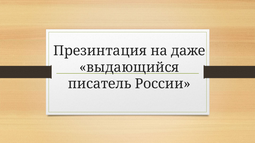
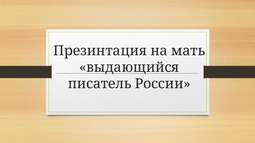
даже: даже -> мать (188, 51)
